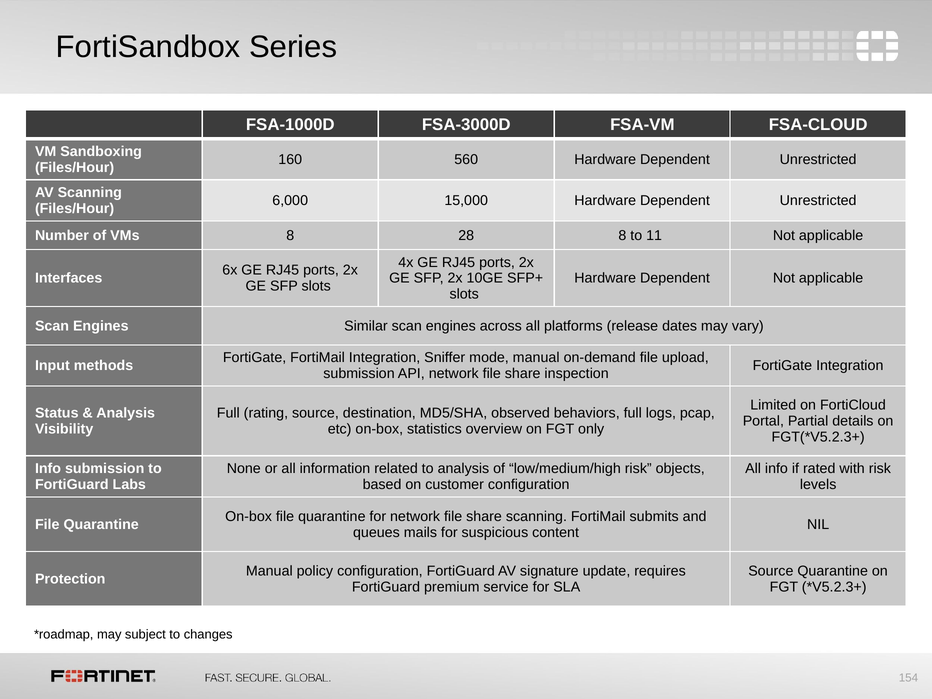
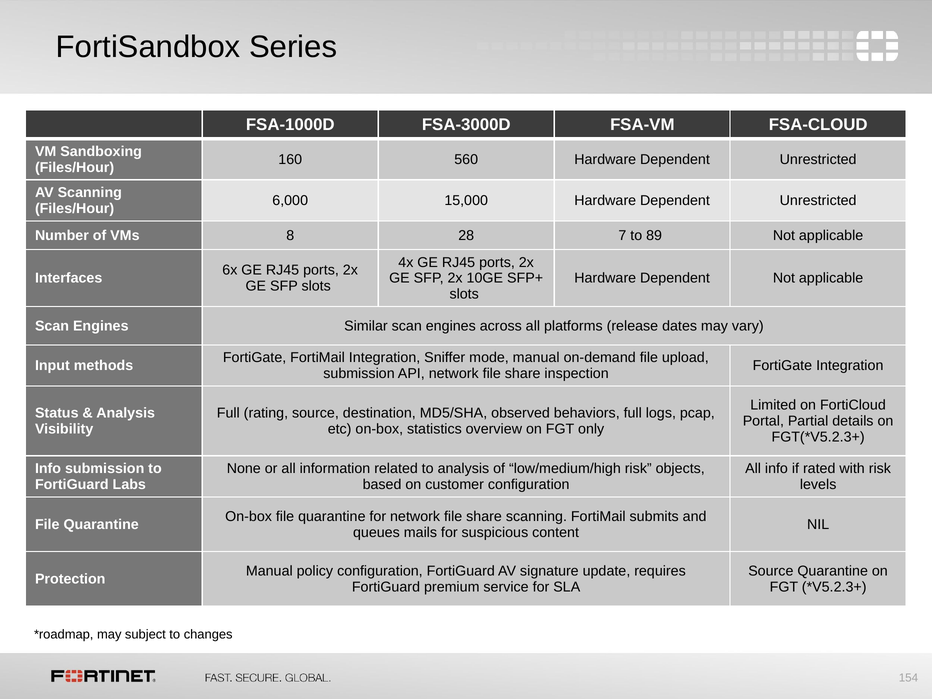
28 8: 8 -> 7 (622, 235)
11: 11 -> 89 (654, 235)
